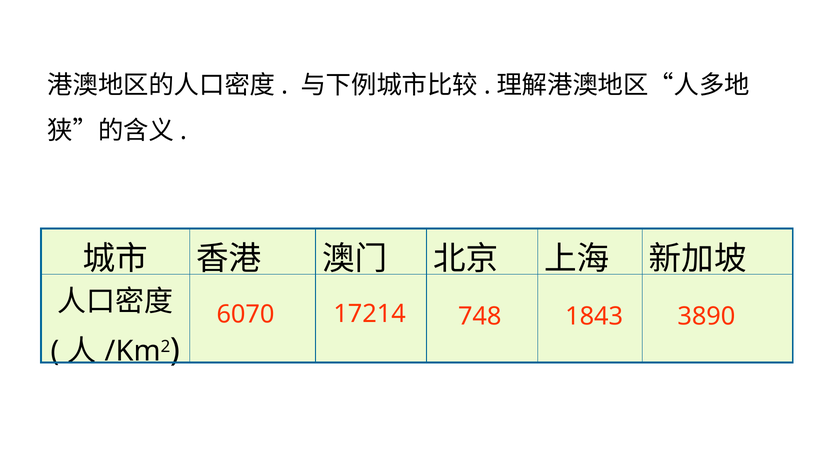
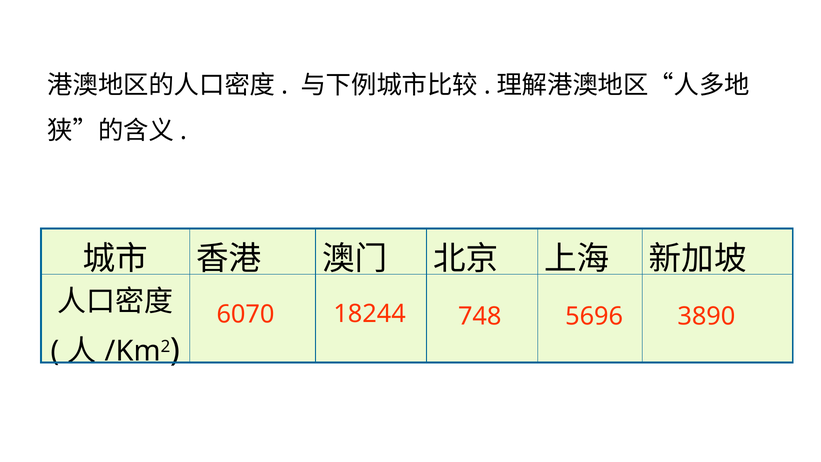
17214: 17214 -> 18244 (370, 314)
1843: 1843 -> 5696 (594, 316)
